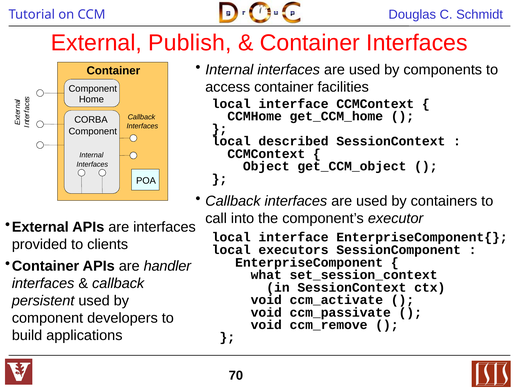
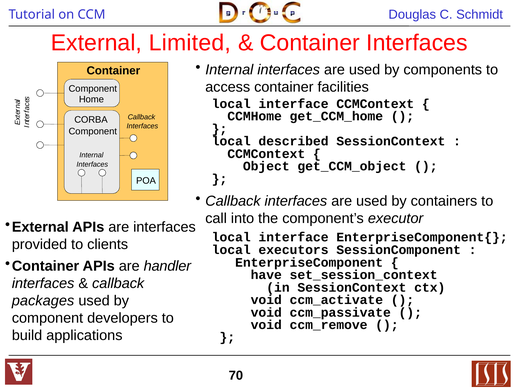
Publish: Publish -> Limited (190, 43)
what: what -> have (266, 274)
persistent: persistent -> packages (43, 300)
